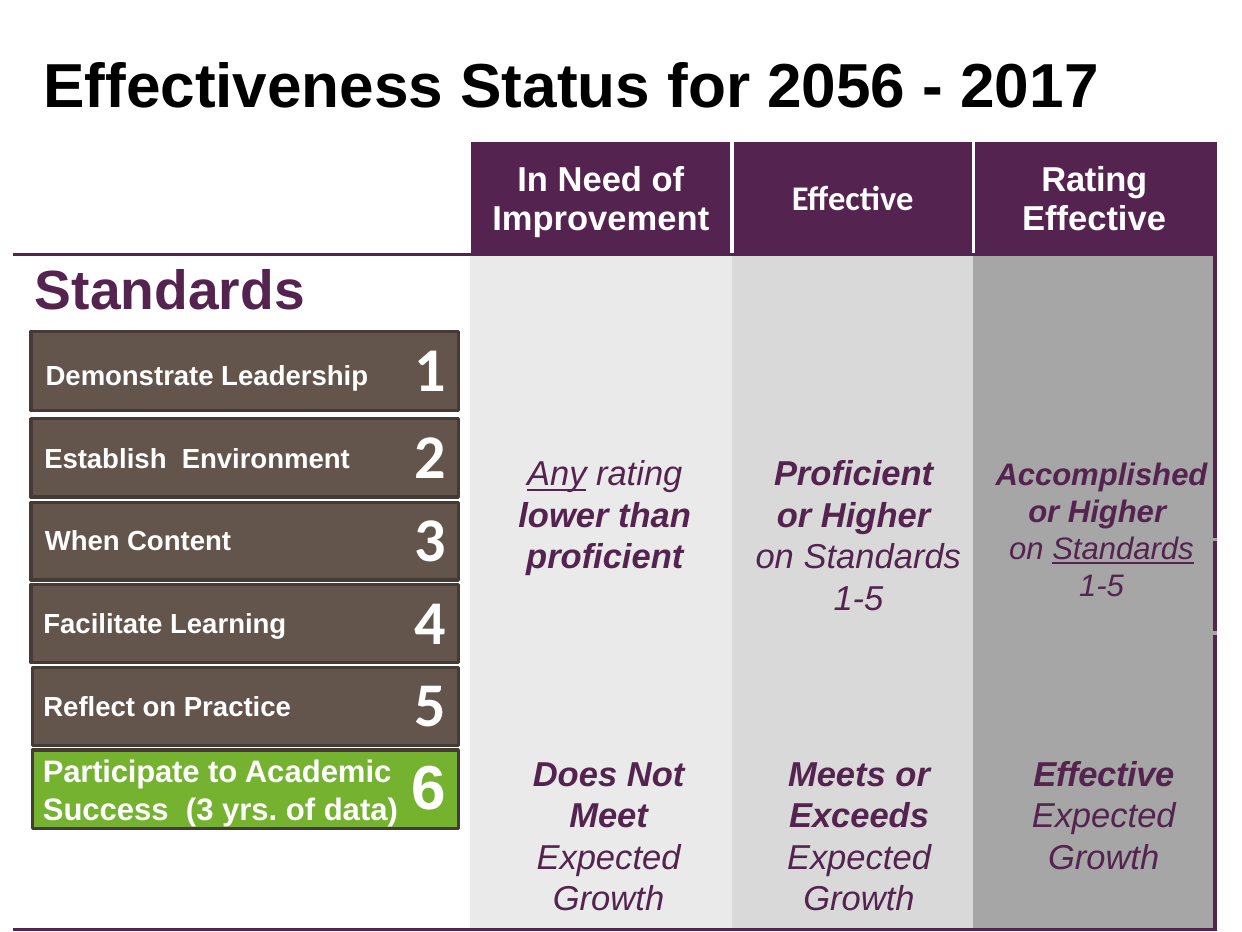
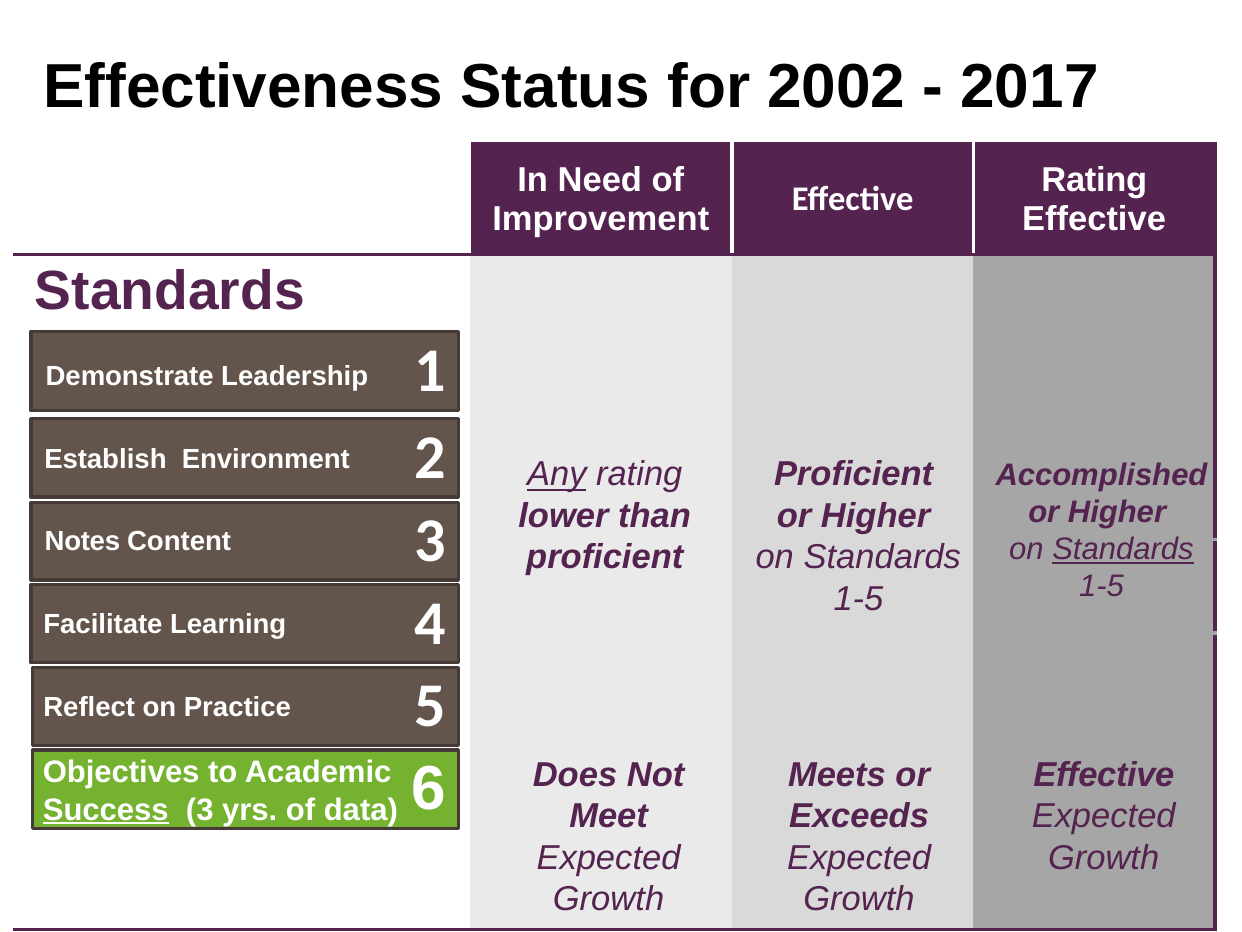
2056: 2056 -> 2002 (836, 87)
When: When -> Notes (82, 542)
Participate: Participate -> Objectives (121, 772)
Success underline: none -> present (106, 809)
